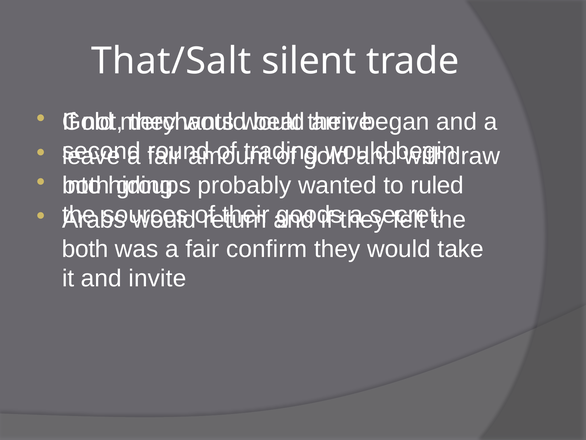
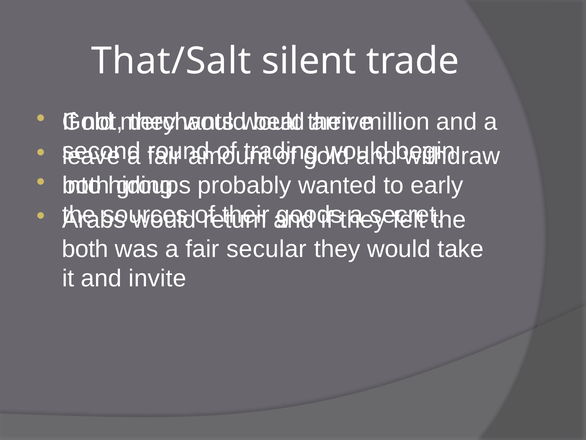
began: began -> million (396, 122)
ruled: ruled -> early (437, 185)
confirm: confirm -> secular (267, 249)
